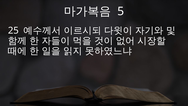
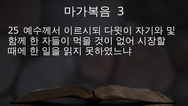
5: 5 -> 3 (121, 11)
